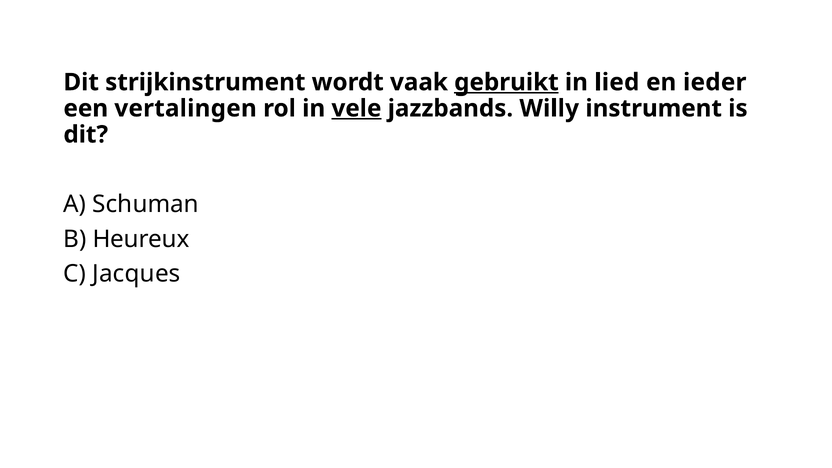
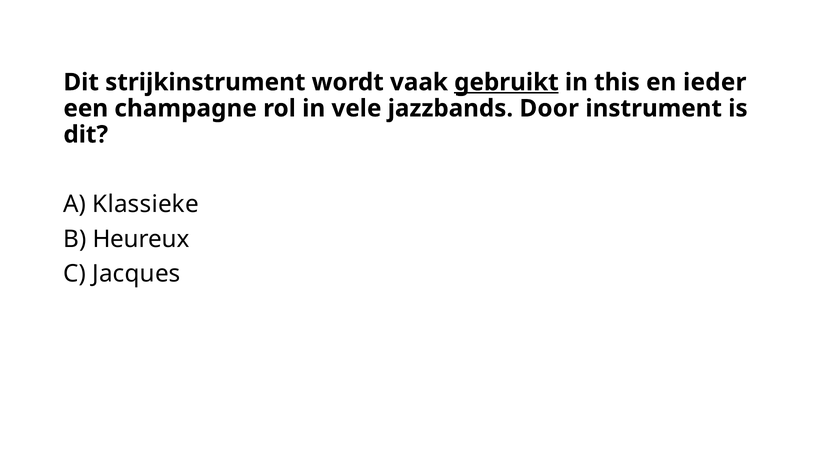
lied: lied -> this (617, 82)
vertalingen: vertalingen -> champagne (186, 108)
vele underline: present -> none (356, 108)
Willy: Willy -> Door (549, 108)
Schuman: Schuman -> Klassieke (146, 204)
